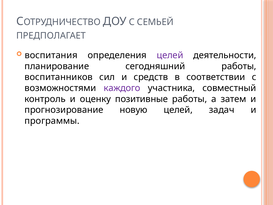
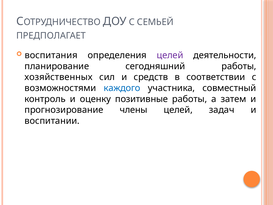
воспитанников: воспитанников -> хозяйственных (59, 77)
каждого colour: purple -> blue (122, 88)
новую: новую -> члены (134, 110)
программы: программы -> воспитании (52, 121)
